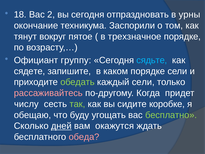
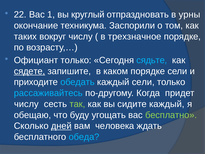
18: 18 -> 22 (20, 15)
2: 2 -> 1 (51, 15)
вы сегодня: сегодня -> круглый (88, 15)
тянут: тянут -> таких (25, 36)
вокруг пятое: пятое -> числу (81, 36)
Официант группу: группу -> только (76, 60)
сядете underline: none -> present (30, 71)
обедать colour: light green -> light blue (77, 82)
рассаживайтесь colour: pink -> light blue (48, 93)
сидите коробке: коробке -> каждый (167, 104)
окажутся: окажутся -> человека (115, 126)
обеда colour: pink -> light blue (84, 137)
